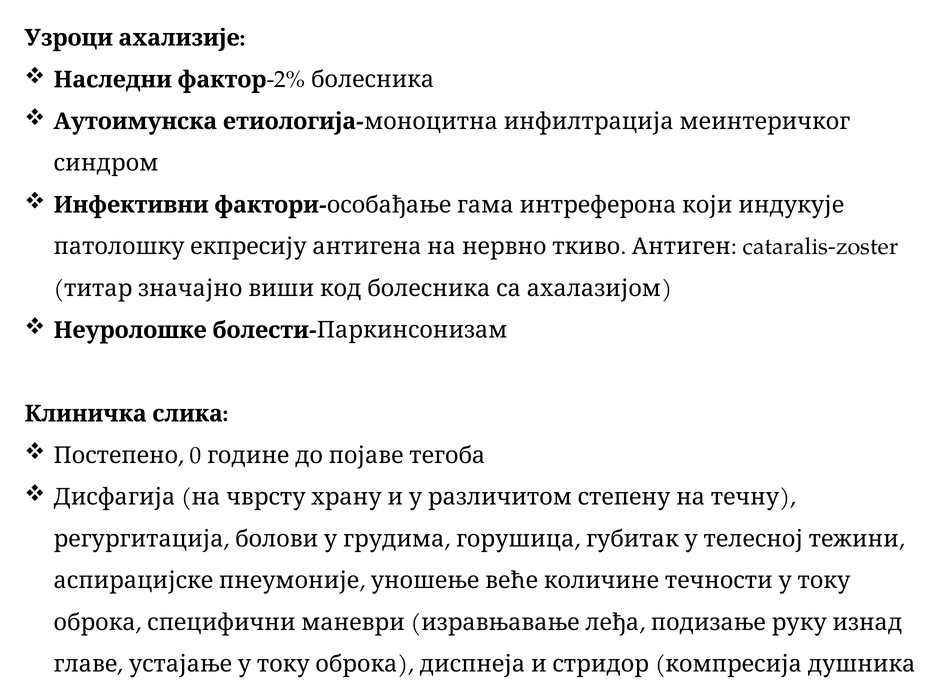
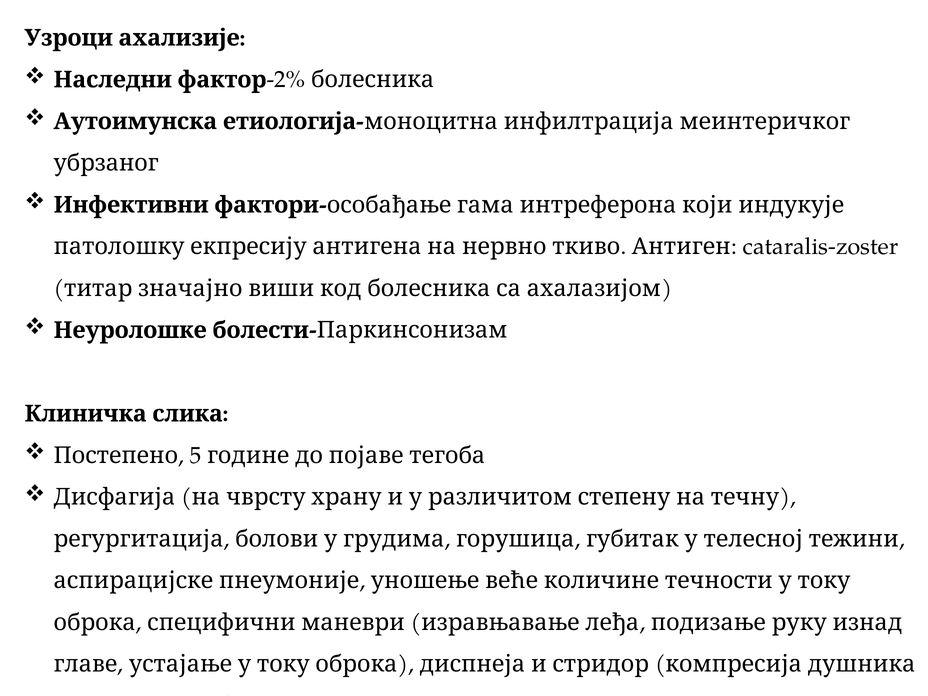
синдром: синдром -> убрзаног (106, 163)
0: 0 -> 5 (196, 456)
